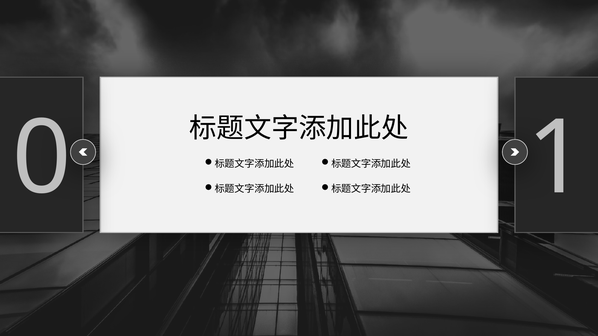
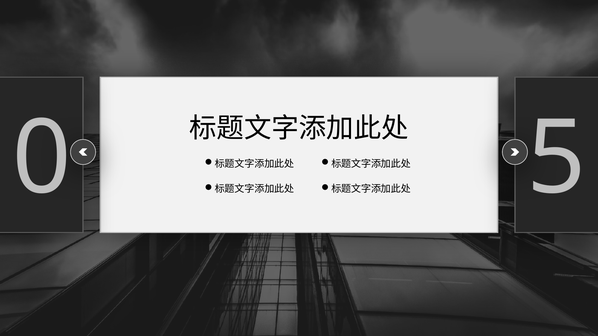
1: 1 -> 5 (556, 159)
